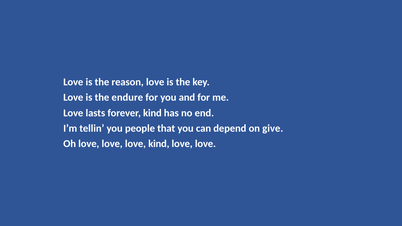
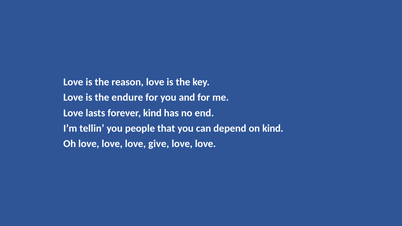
on give: give -> kind (273, 128)
love kind: kind -> give (159, 144)
